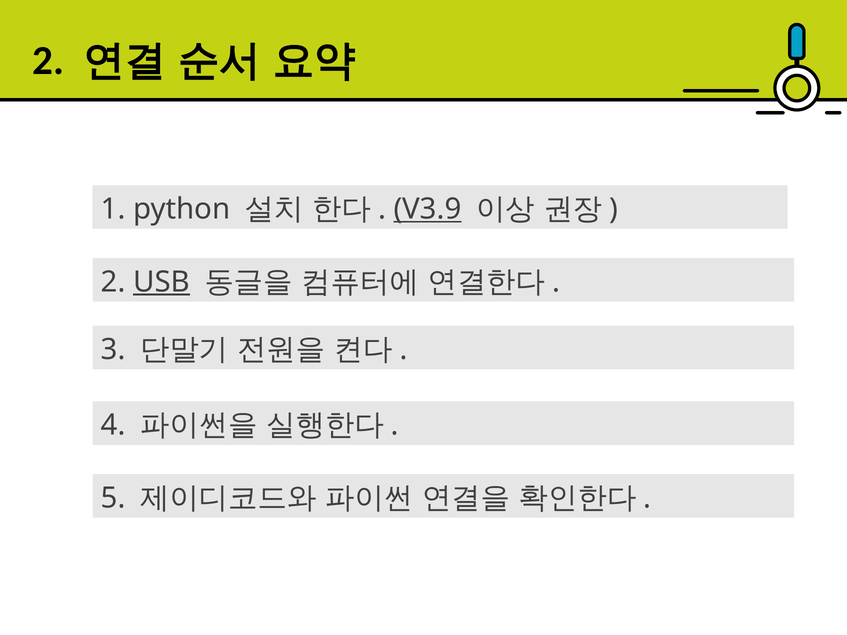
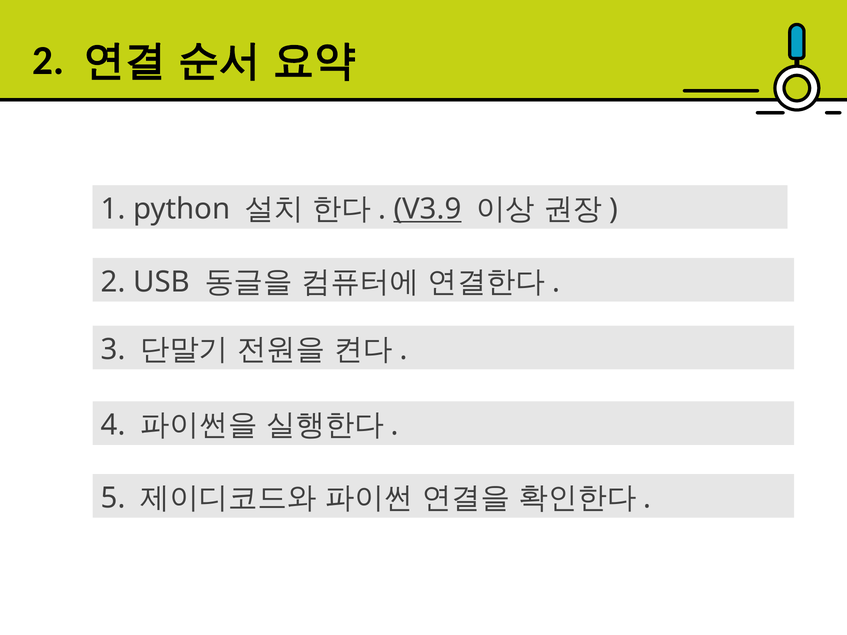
USB underline: present -> none (162, 282)
